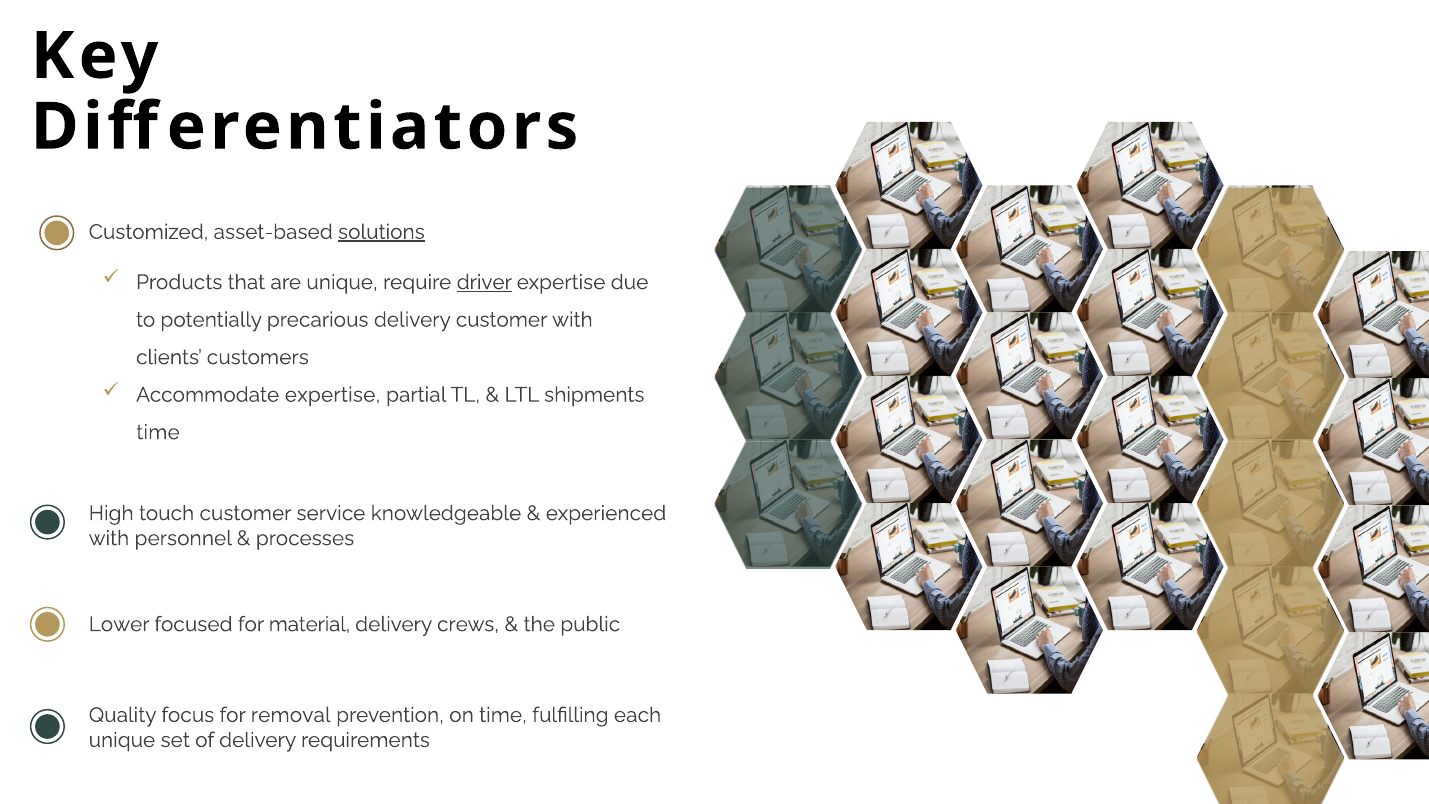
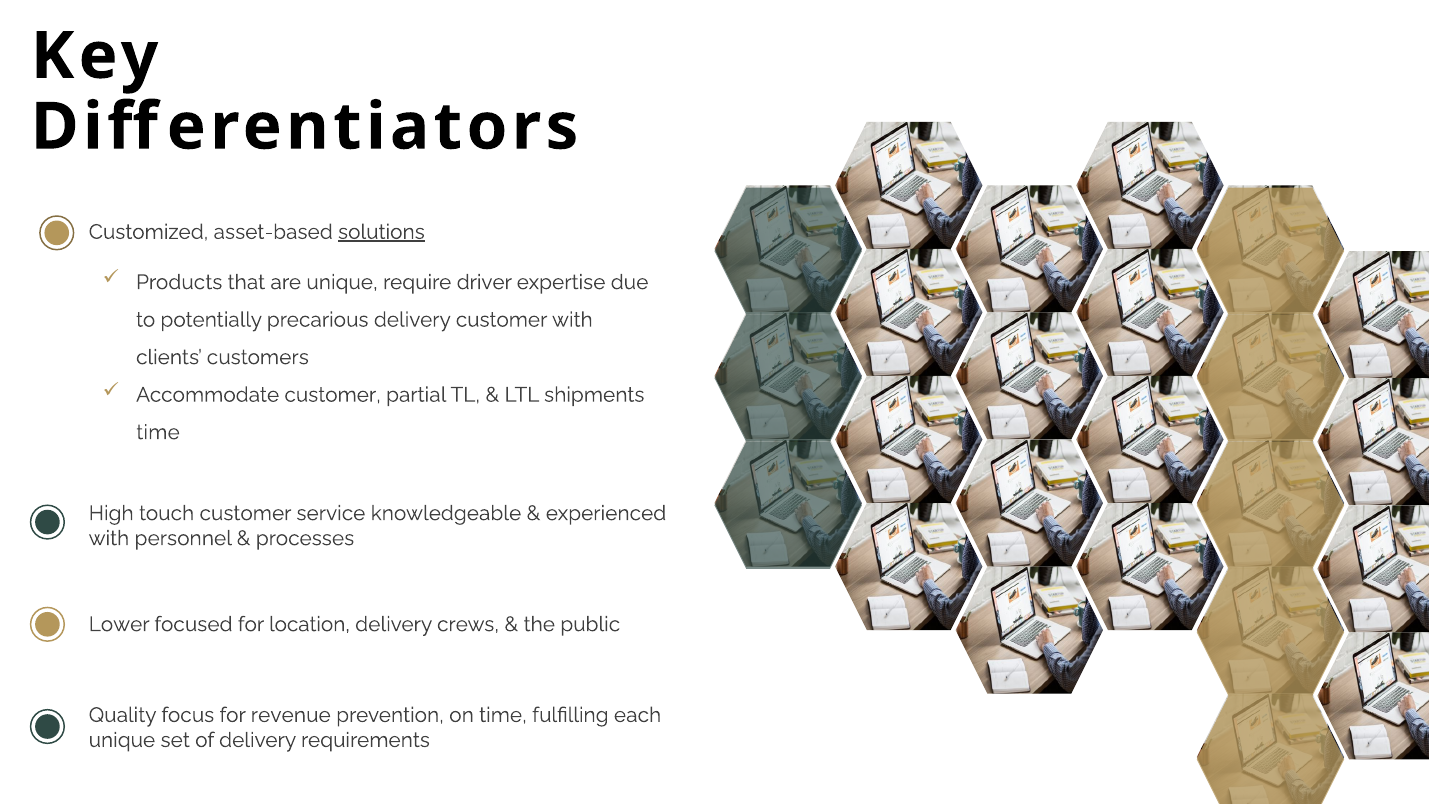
driver underline: present -> none (484, 282)
Accommodate expertise: expertise -> customer (333, 395)
material: material -> location (309, 624)
removal: removal -> revenue (291, 715)
